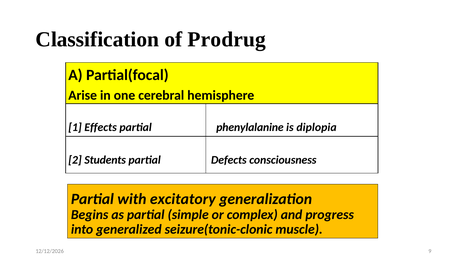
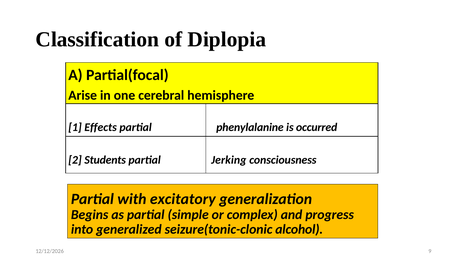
Prodrug: Prodrug -> Diplopia (227, 39)
diplopia: diplopia -> occurred (317, 127)
Defects: Defects -> Jerking (229, 160)
muscle: muscle -> alcohol (299, 229)
